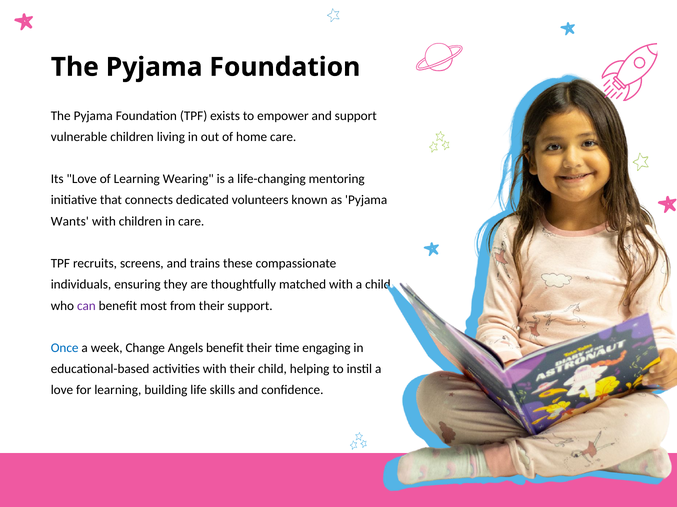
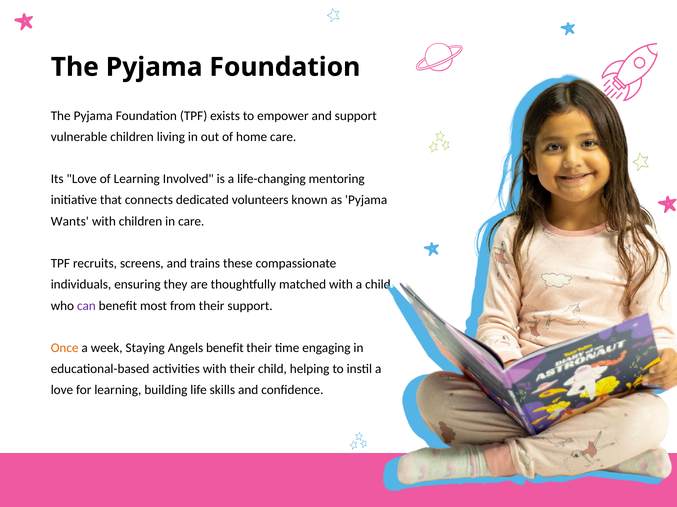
Wearing: Wearing -> Involved (188, 179)
Once colour: blue -> orange (65, 348)
Change: Change -> Staying (145, 348)
